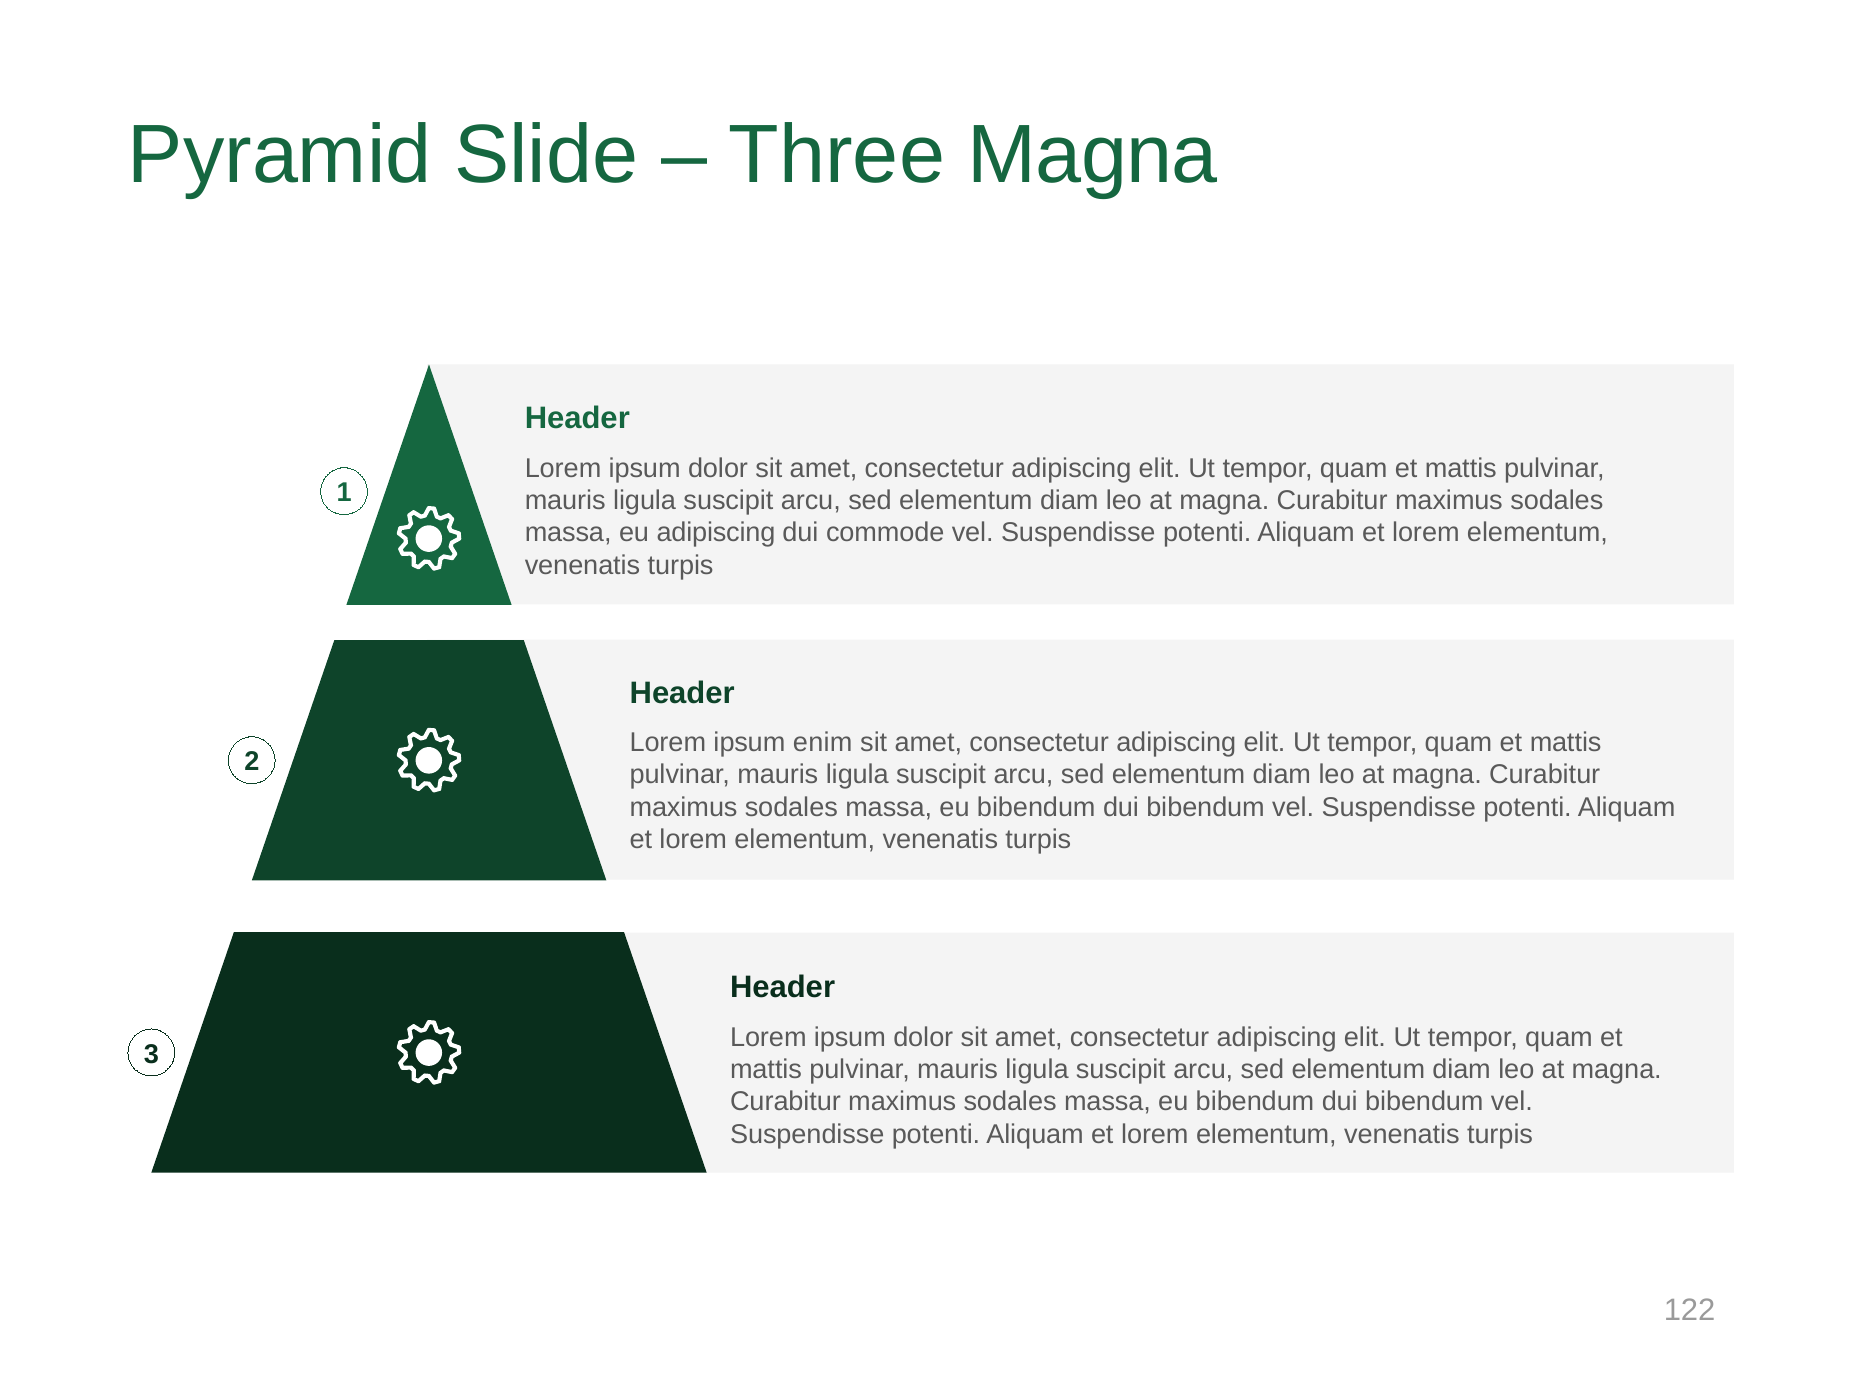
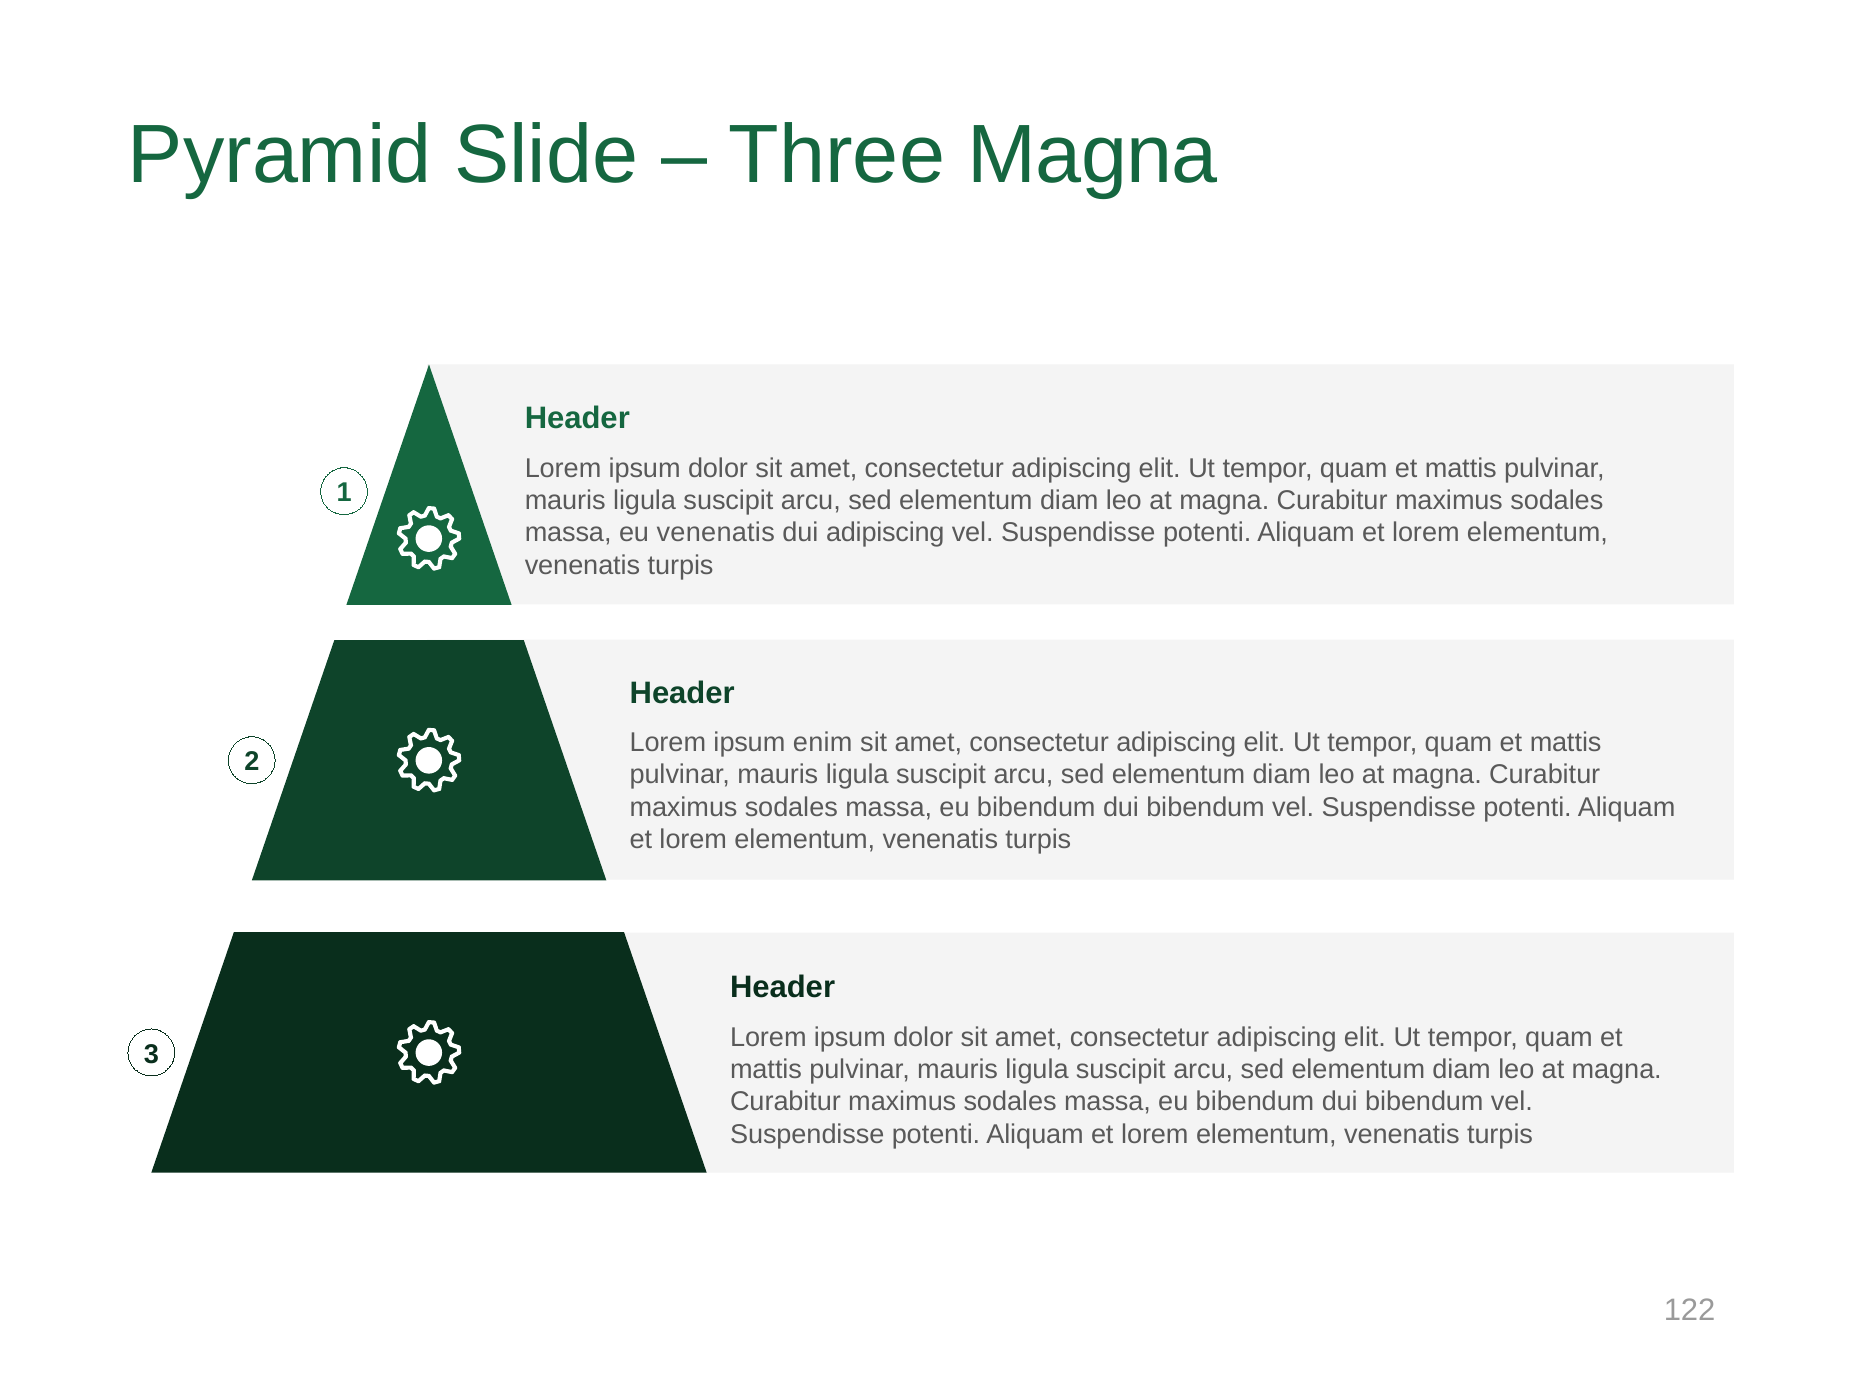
eu adipiscing: adipiscing -> venenatis (716, 533)
dui commode: commode -> adipiscing (885, 533)
